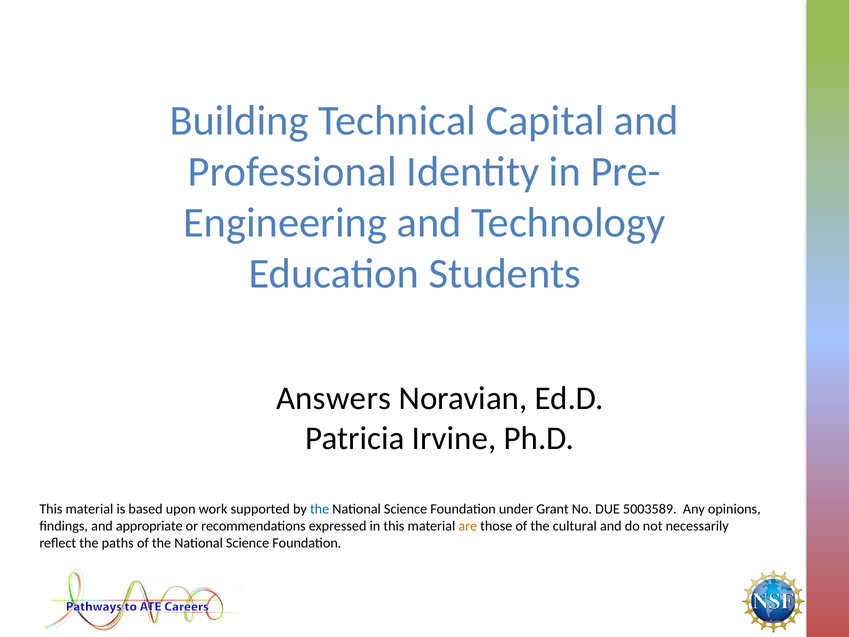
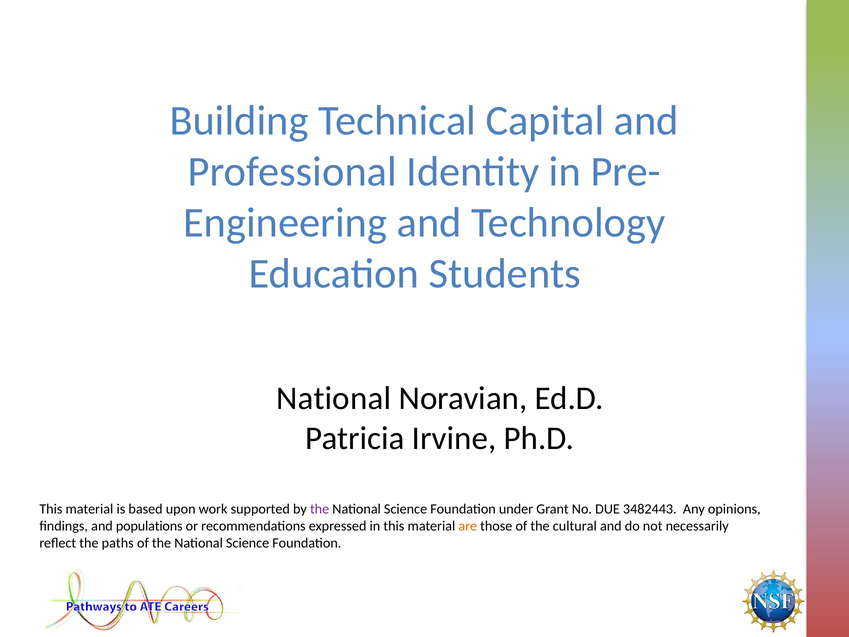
Answers: Answers -> National (334, 398)
the colour: blue -> purple (320, 509)
5003589: 5003589 -> 3482443 (650, 509)
appropriate: appropriate -> populations (149, 526)
